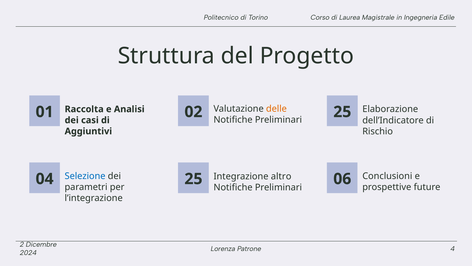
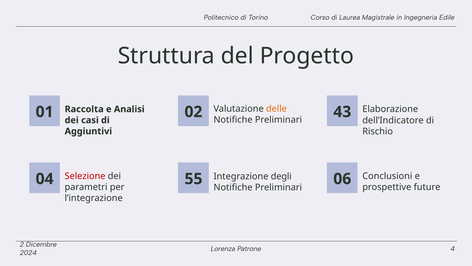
02 25: 25 -> 43 (342, 112)
Selezione colour: blue -> red (85, 176)
altro: altro -> degli (281, 176)
04 25: 25 -> 55 (193, 179)
